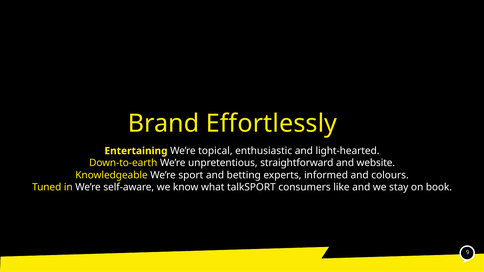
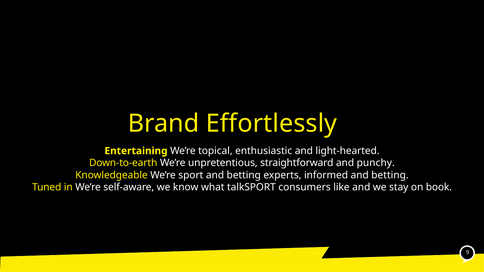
website: website -> punchy (376, 163)
informed and colours: colours -> betting (390, 175)
